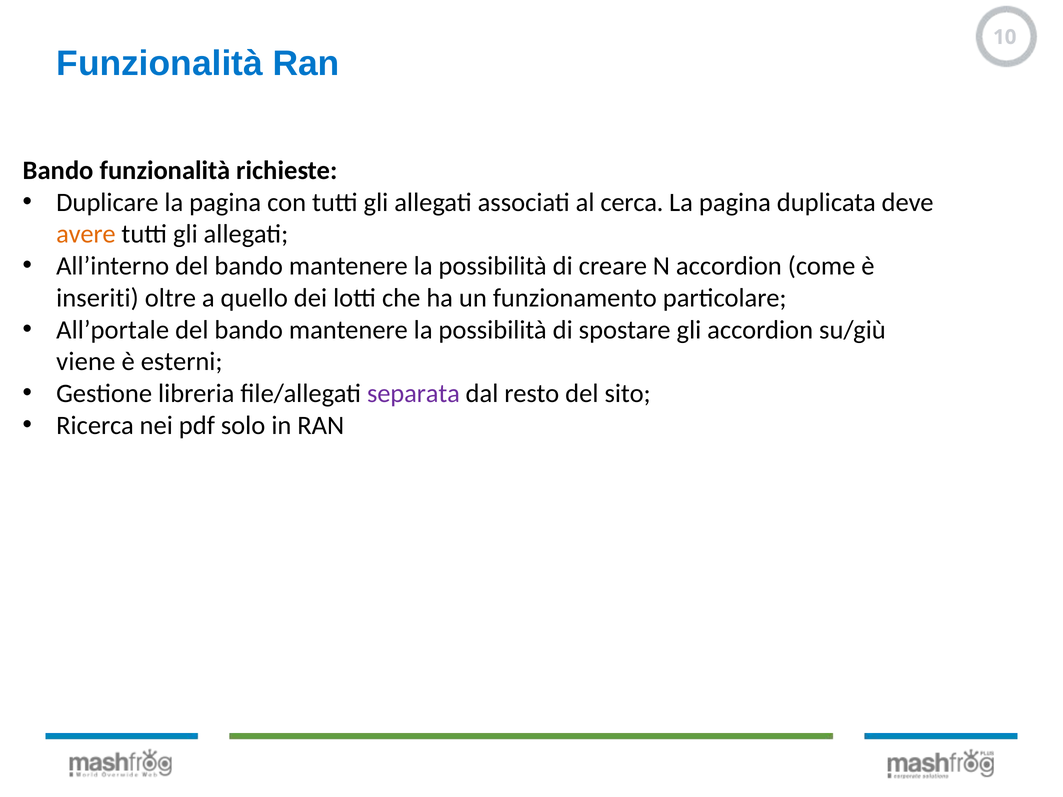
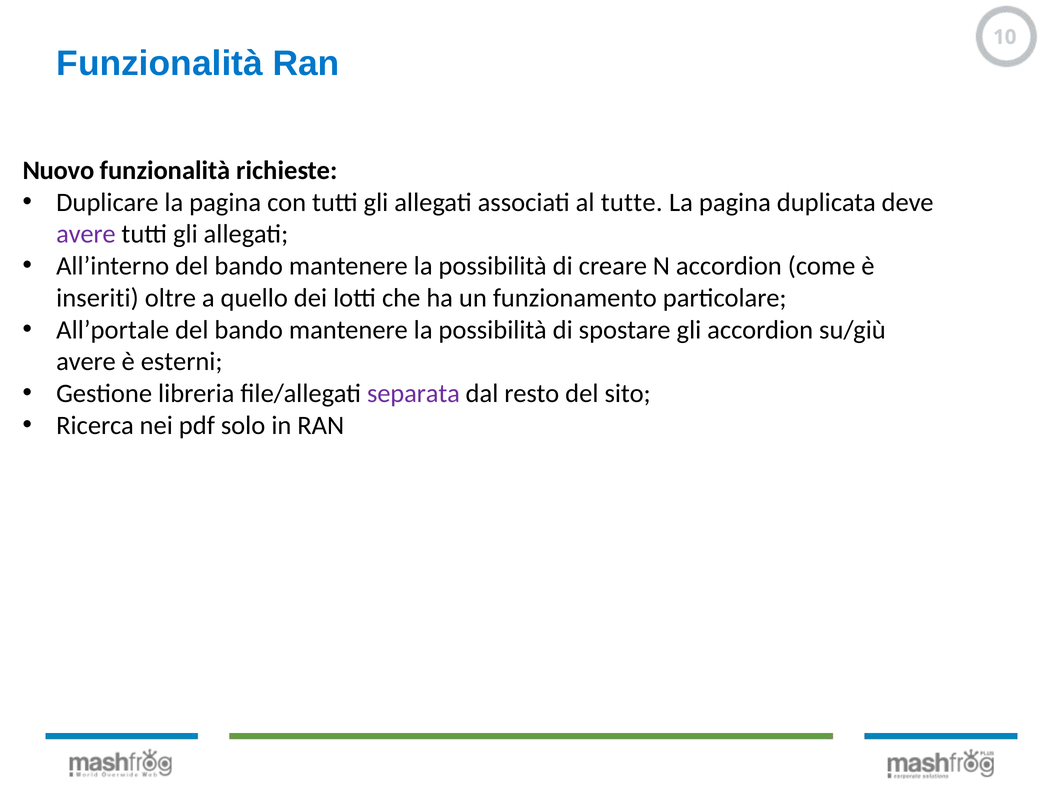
Bando: Bando -> Nuovo (58, 170)
cerca: cerca -> tutte (632, 202)
avere colour: orange -> purple (86, 234)
viene: viene -> avere (86, 362)
